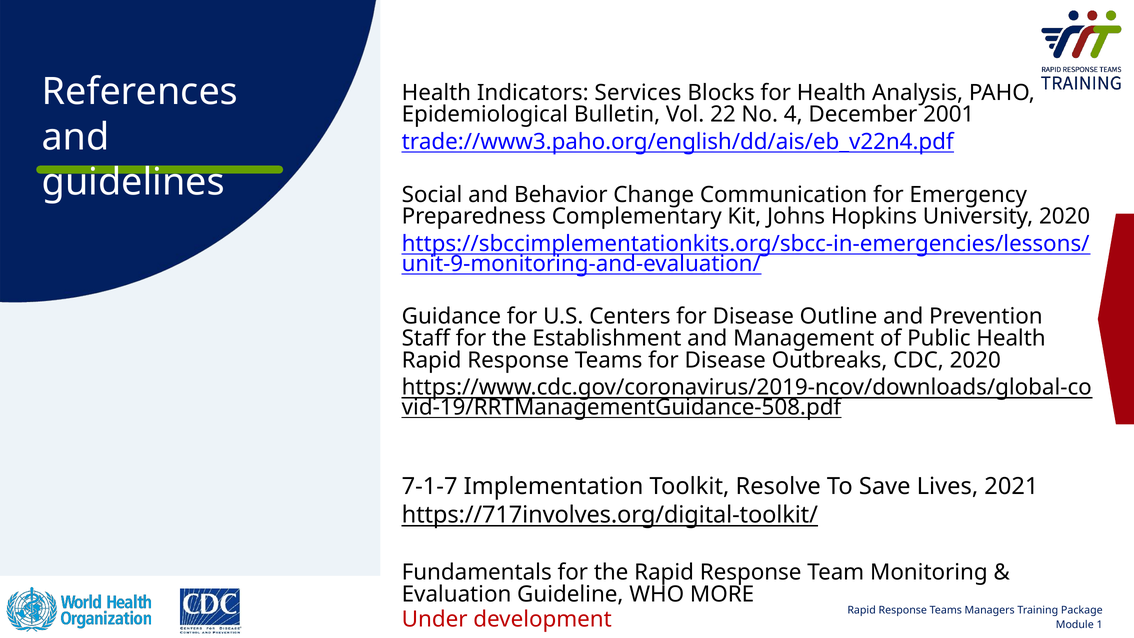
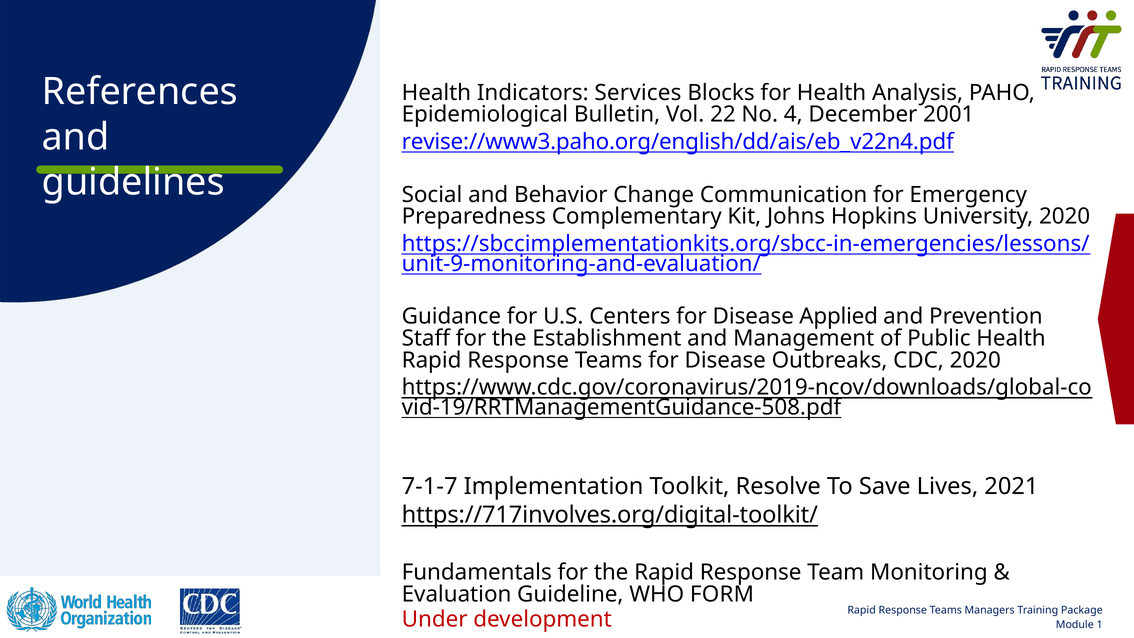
trade://www3.paho.org/english/dd/ais/eb_v22n4.pdf: trade://www3.paho.org/english/dd/ais/eb_v22n4.pdf -> revise://www3.paho.org/english/dd/ais/eb_v22n4.pdf (678, 142)
Outline: Outline -> Applied (839, 316)
MORE: MORE -> FORM (722, 594)
